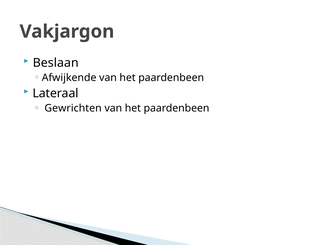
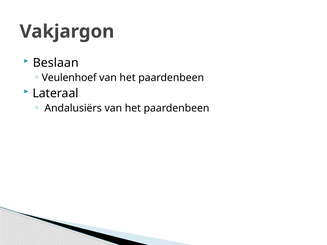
Afwijkende: Afwijkende -> Veulenhoef (69, 78)
Gewrichten: Gewrichten -> Andalusiërs (73, 108)
